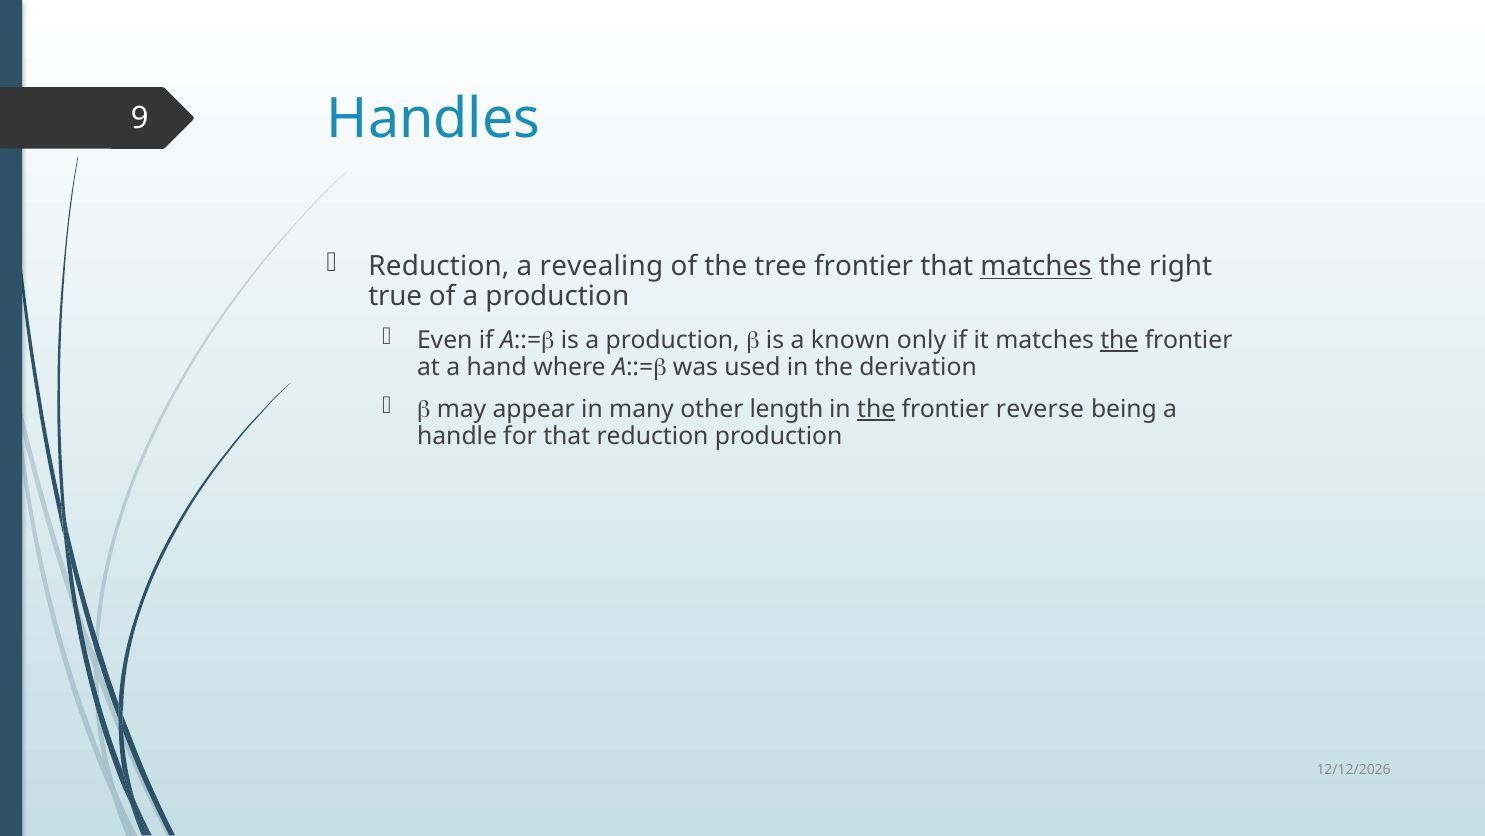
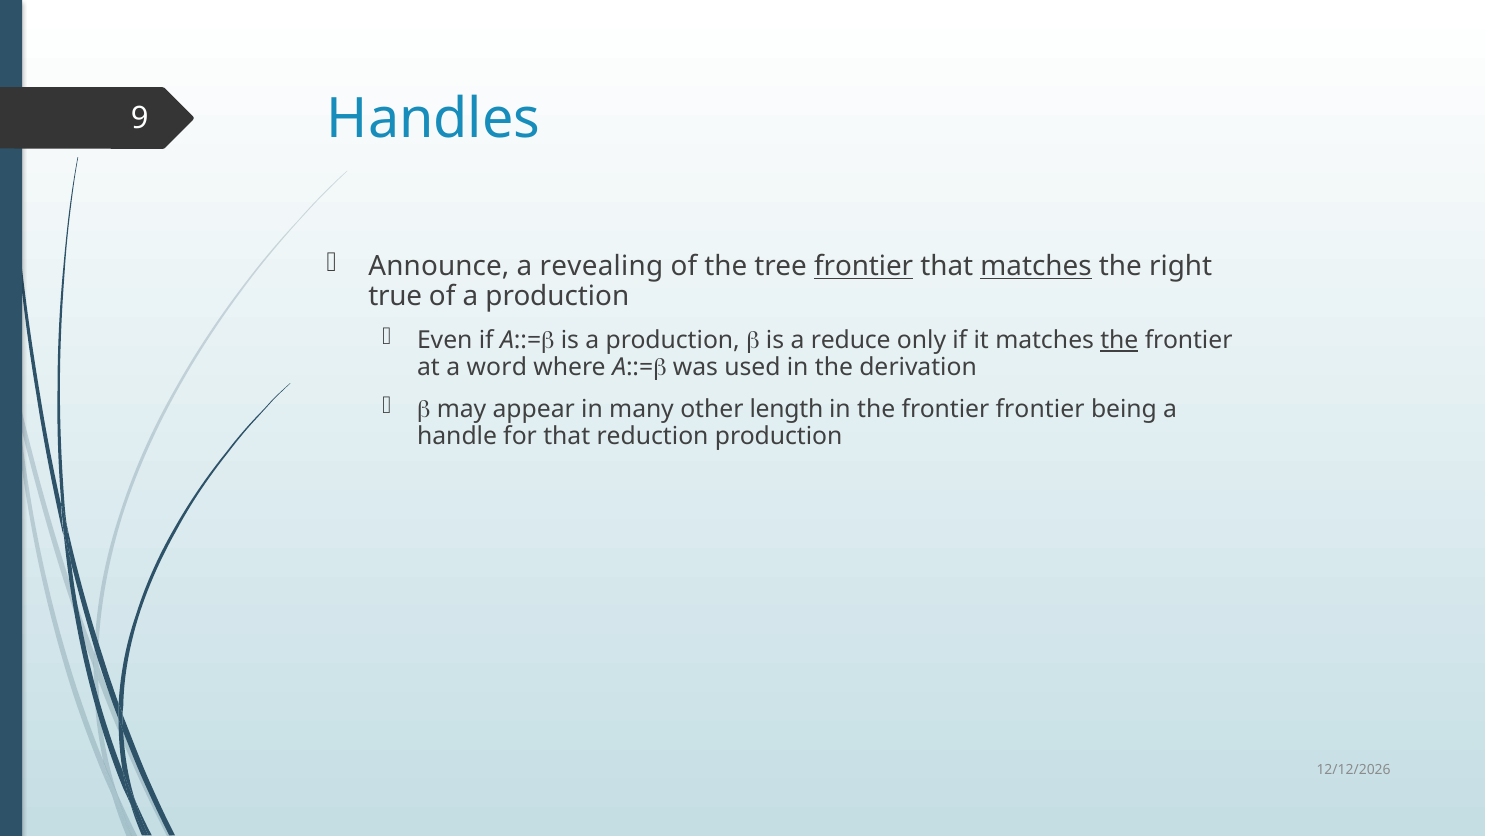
Reduction: Reduction -> Announce (439, 266)
frontier underline: none -> present (864, 266)
known: known -> reduce (851, 340)
hand: hand -> word (497, 367)
the underline: present -> none (876, 409)
frontier reverse: reverse -> frontier (1040, 409)
